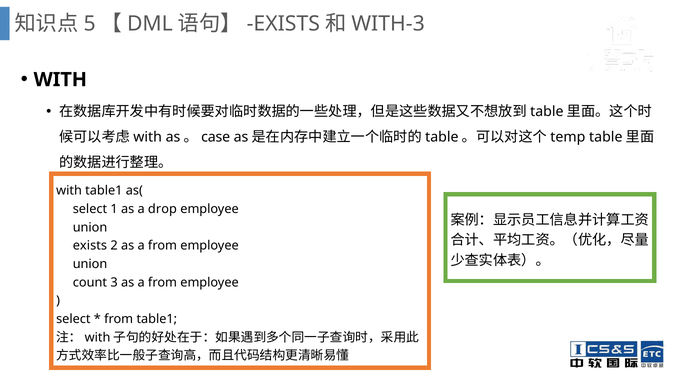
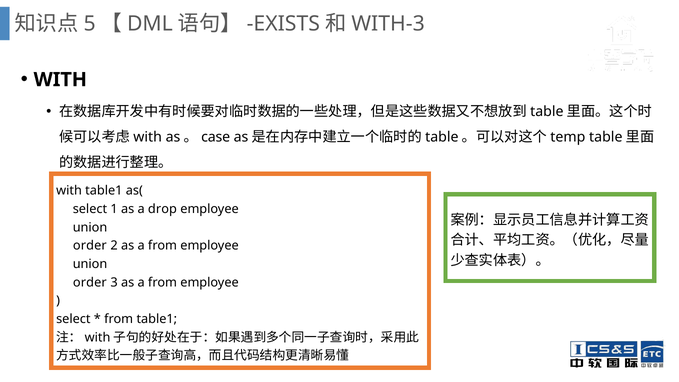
exists: exists -> order (90, 246)
count: count -> order (90, 282)
